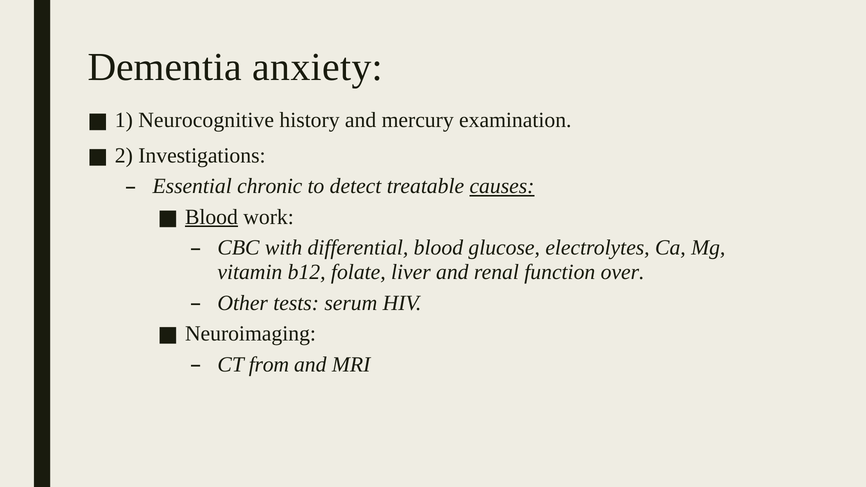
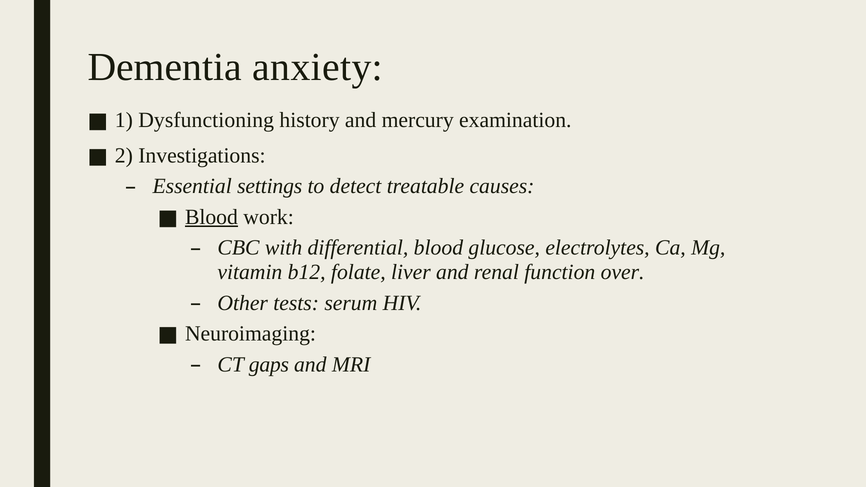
Neurocognitive: Neurocognitive -> Dysfunctioning (206, 120)
chronic: chronic -> settings (270, 186)
causes underline: present -> none (502, 186)
from: from -> gaps (269, 364)
